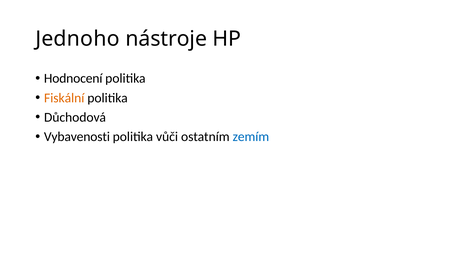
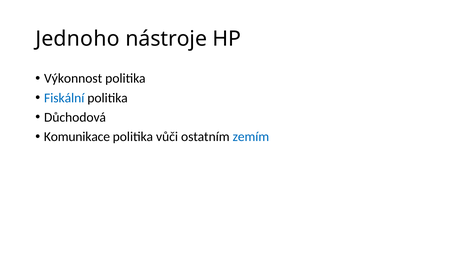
Hodnocení: Hodnocení -> Výkonnost (73, 78)
Fiskální colour: orange -> blue (64, 98)
Vybavenosti: Vybavenosti -> Komunikace (77, 137)
